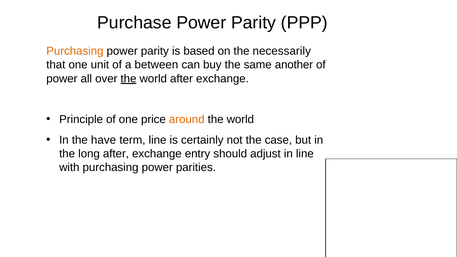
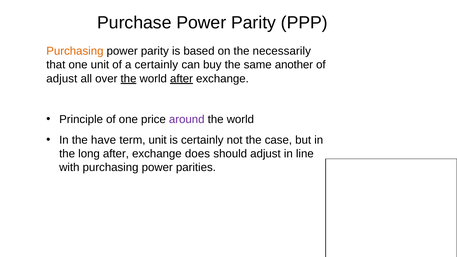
a between: between -> certainly (156, 65)
power: power -> adjust (62, 79)
after underline: none -> present (182, 79)
around colour: orange -> purple (187, 120)
term line: line -> unit (158, 140)
entry: entry -> does (197, 154)
